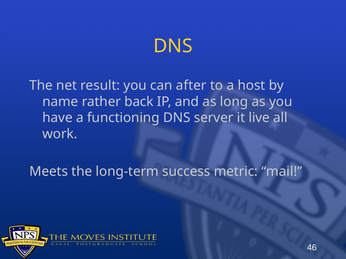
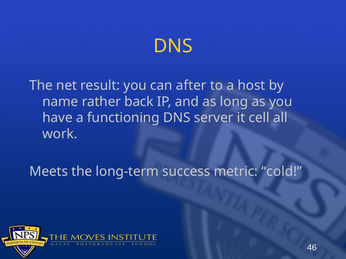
live: live -> cell (259, 118)
mail: mail -> cold (282, 172)
